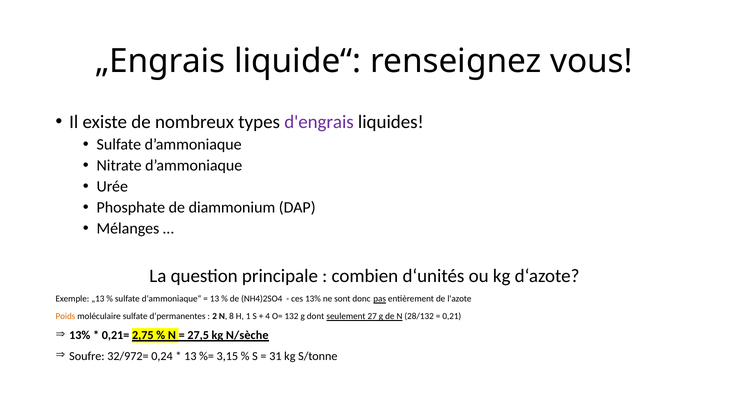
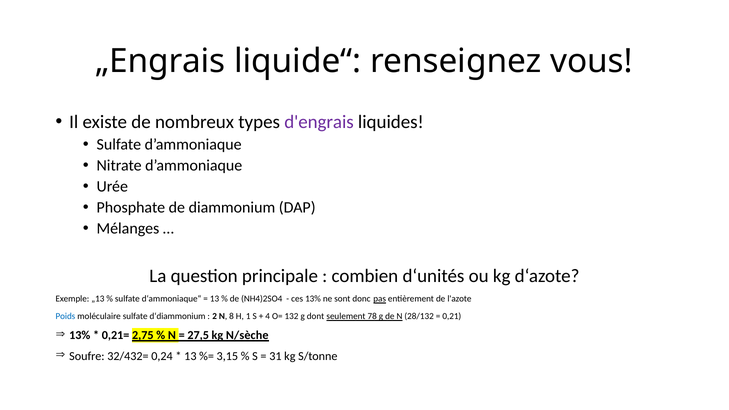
Poids colour: orange -> blue (65, 316)
d‘permanentes: d‘permanentes -> d‘diammonium (178, 316)
27: 27 -> 78 (372, 316)
32/972=: 32/972= -> 32/432= (128, 356)
